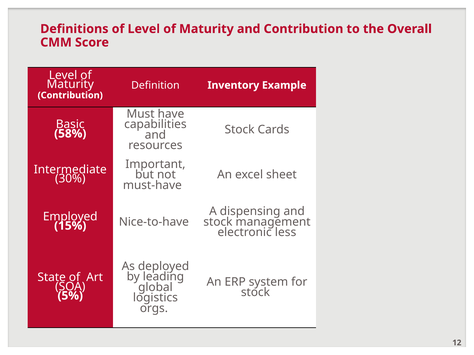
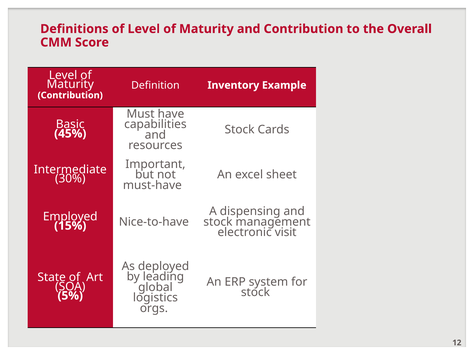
58%: 58% -> 45% (70, 134)
less: less -> visit (286, 233)
